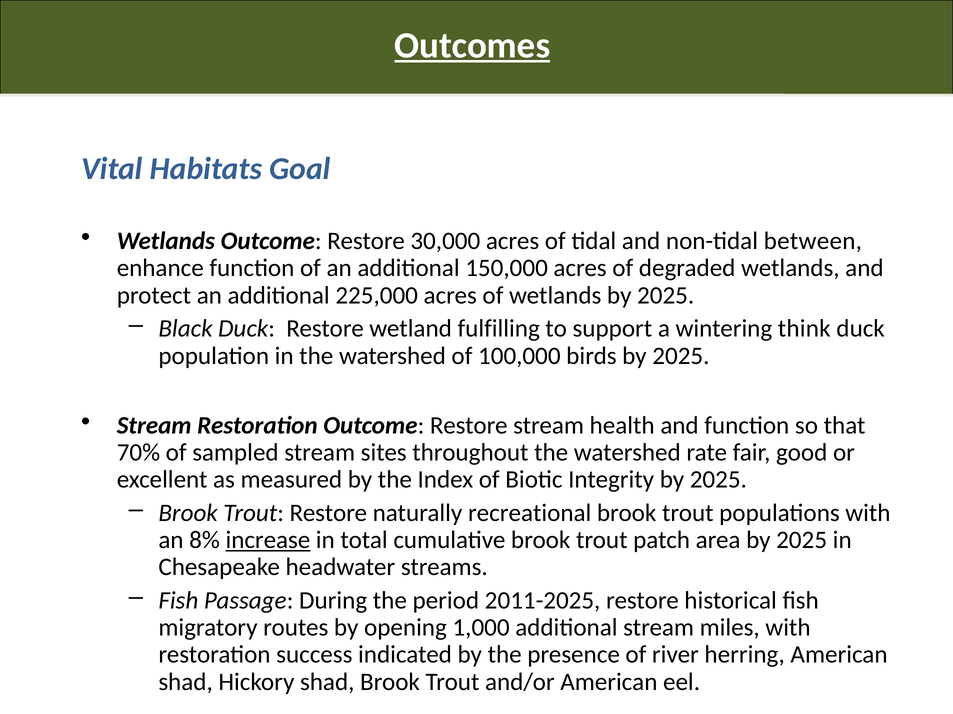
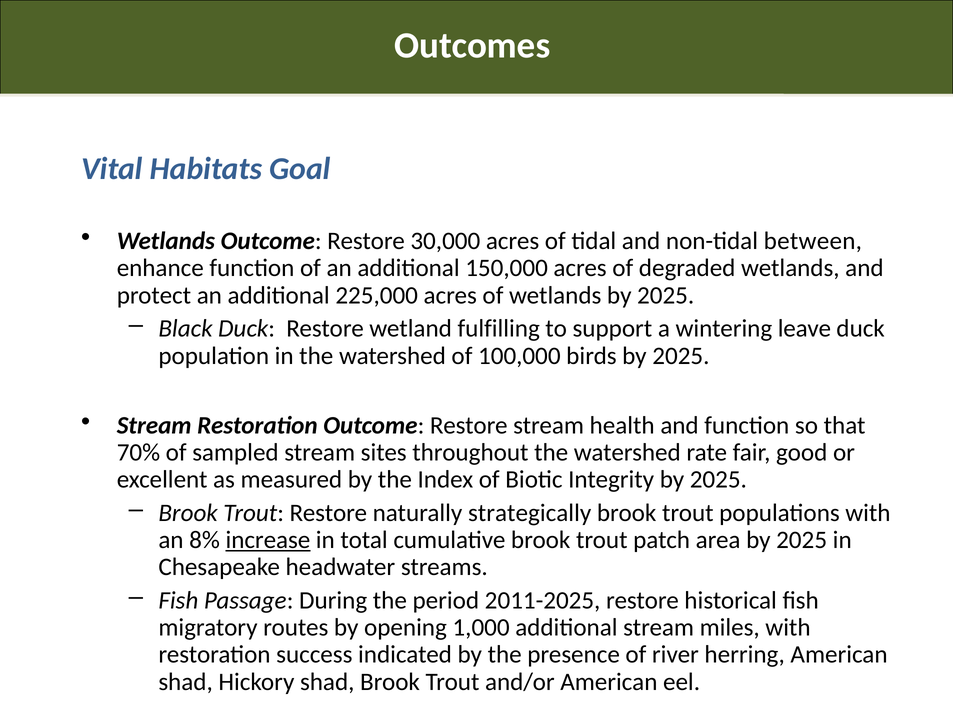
Outcomes underline: present -> none (472, 45)
think: think -> leave (804, 329)
recreational: recreational -> strategically (530, 513)
